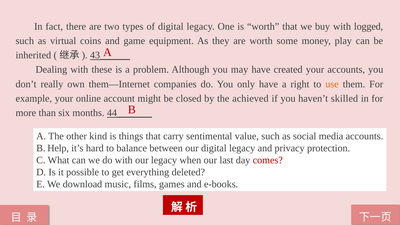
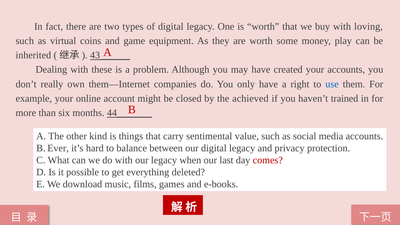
logged: logged -> loving (368, 26)
use colour: orange -> blue (332, 84)
skilled: skilled -> trained (345, 98)
Help: Help -> Ever (58, 148)
